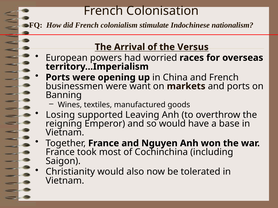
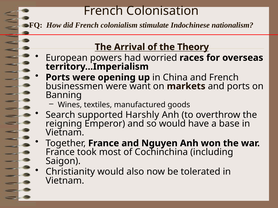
Versus: Versus -> Theory (193, 47)
Losing: Losing -> Search (60, 115)
Leaving: Leaving -> Harshly (142, 115)
